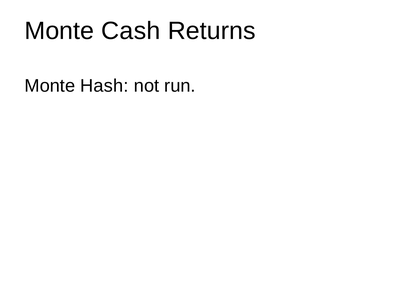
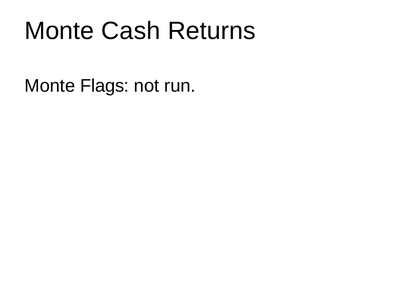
Hash: Hash -> Flags (105, 86)
